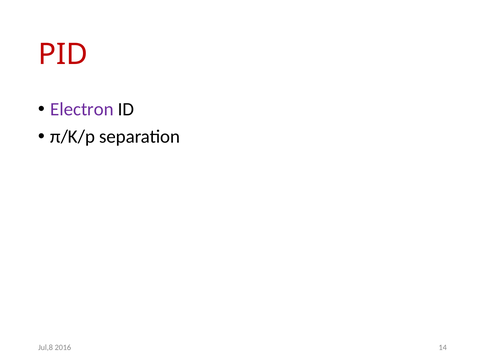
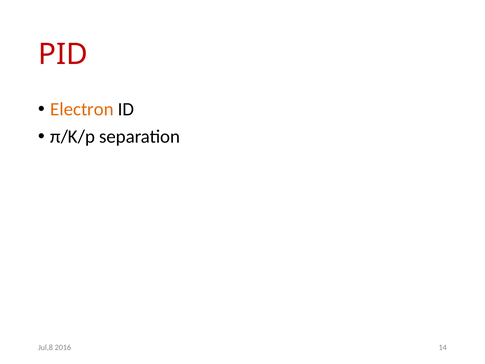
Electron colour: purple -> orange (82, 109)
